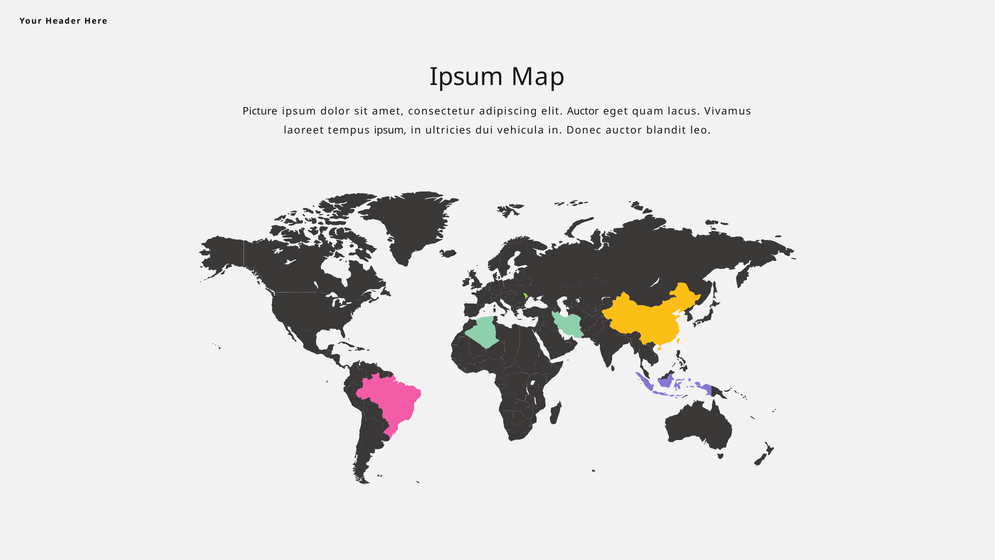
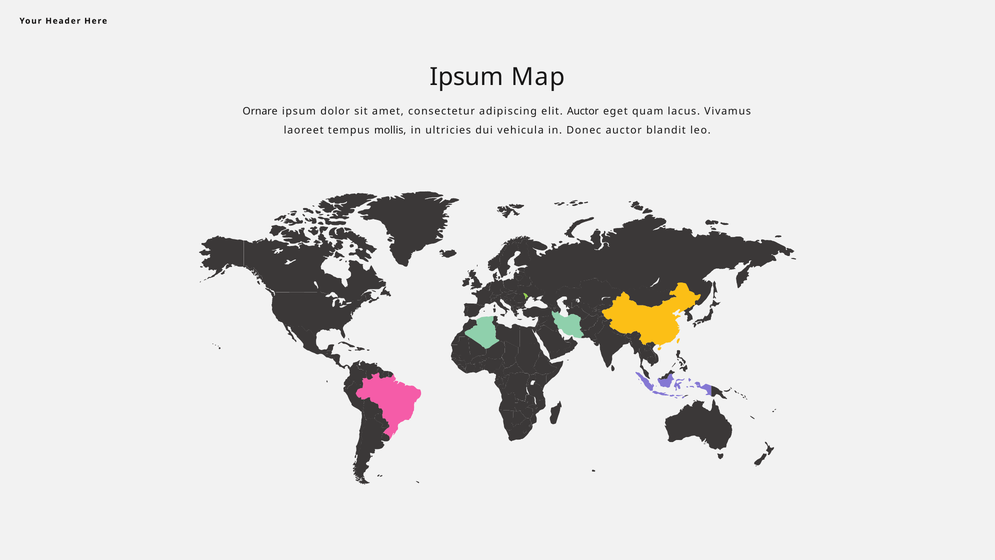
Picture: Picture -> Ornare (260, 111)
tempus ipsum: ipsum -> mollis (390, 130)
